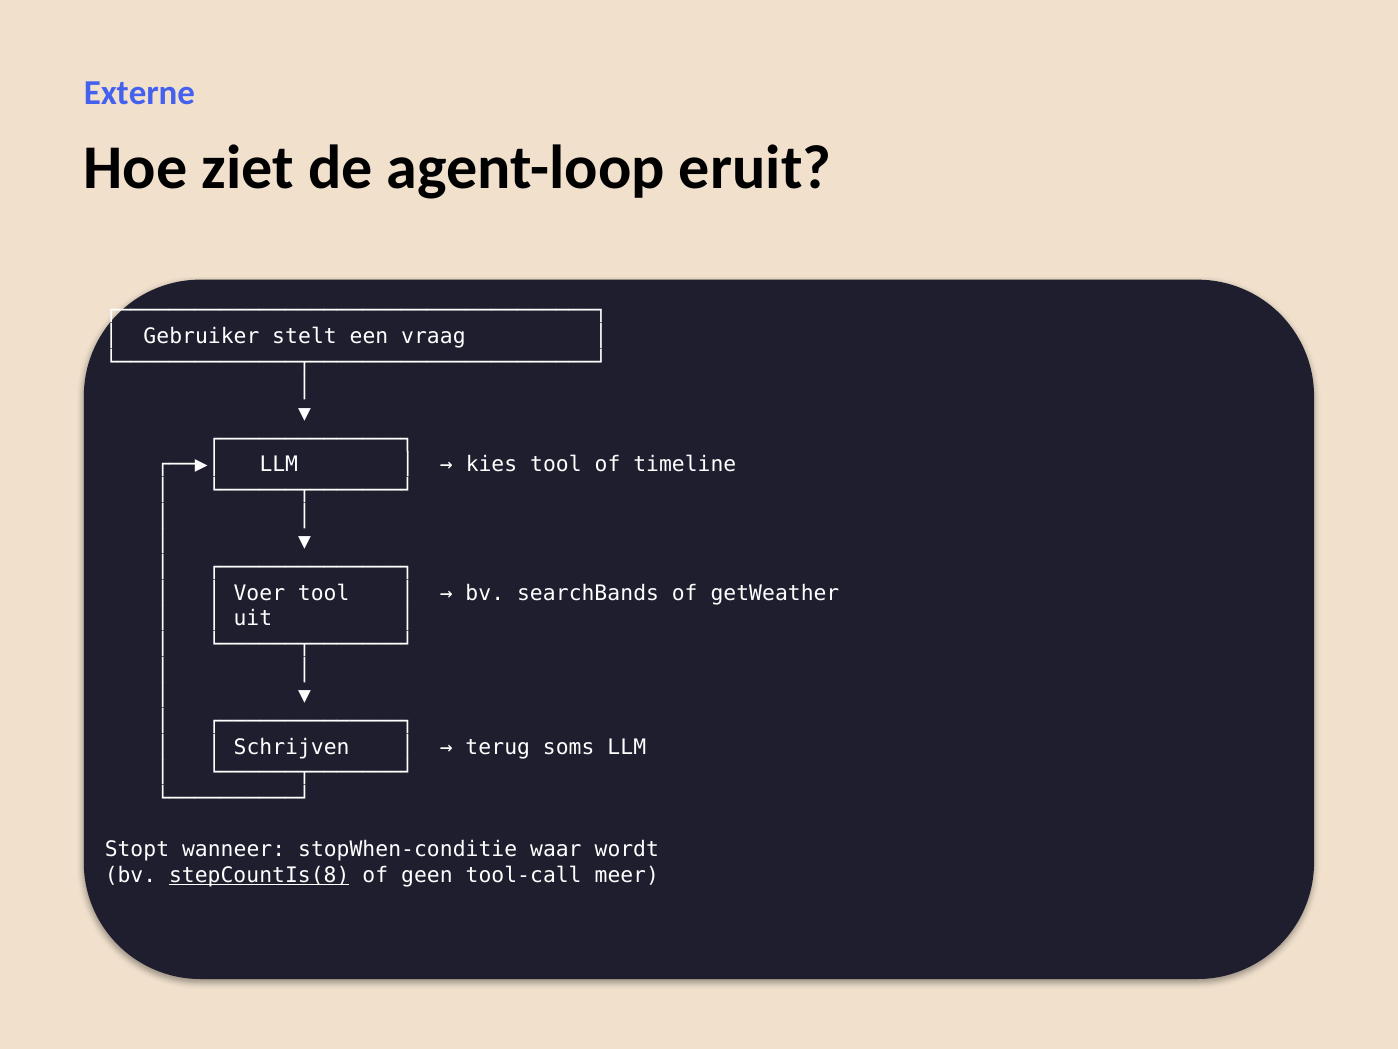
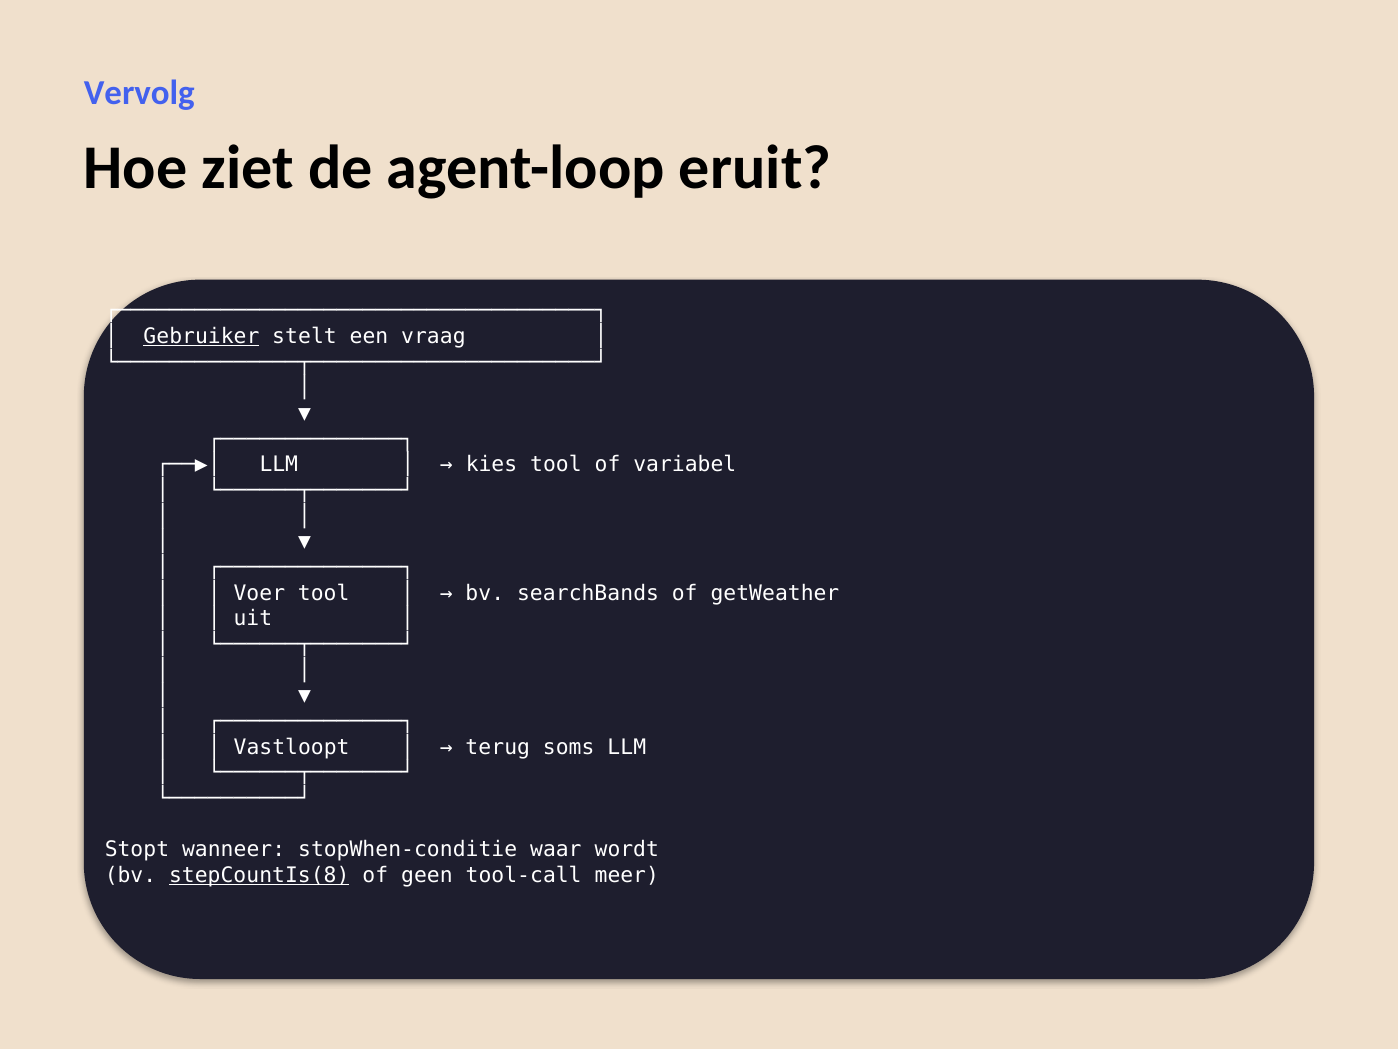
Externe: Externe -> Vervolg (139, 93)
Gebruiker underline: none -> present (201, 336)
timeline: timeline -> variabel (685, 465)
Schrijven: Schrijven -> Vastloopt (292, 747)
